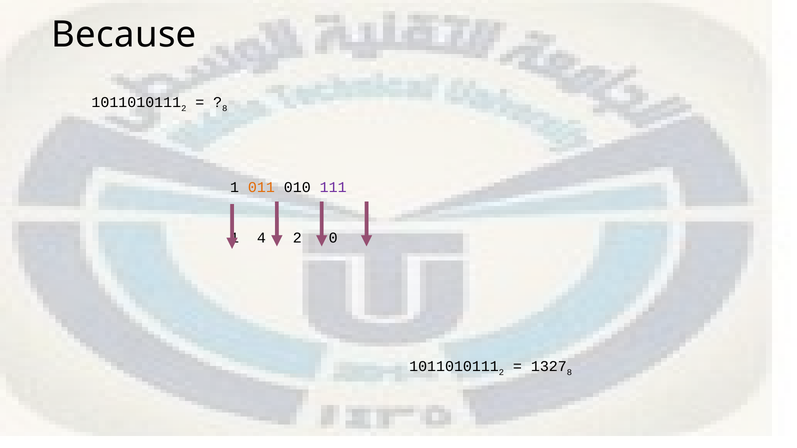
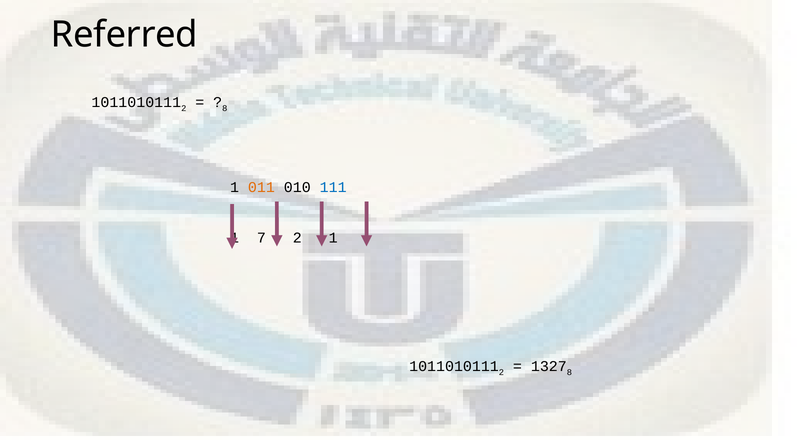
Because: Because -> Referred (124, 35)
111 colour: purple -> blue (333, 187)
4: 4 -> 7 (261, 238)
2 0: 0 -> 1 (333, 238)
